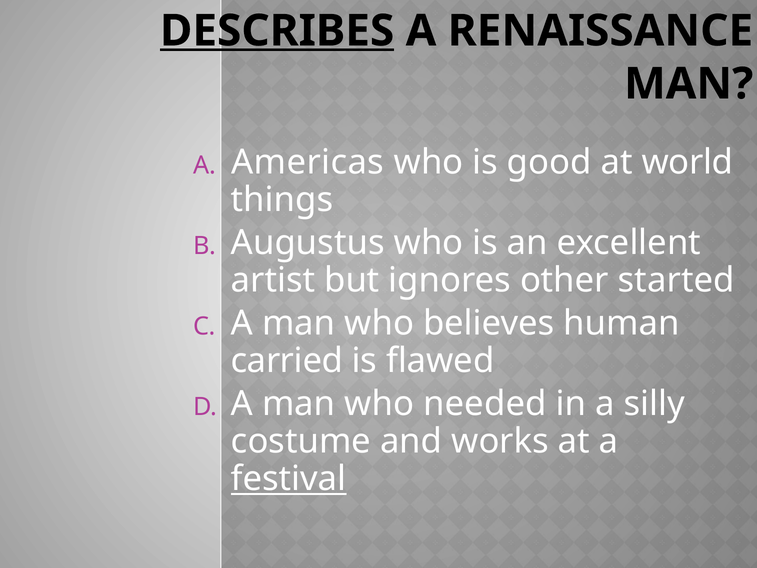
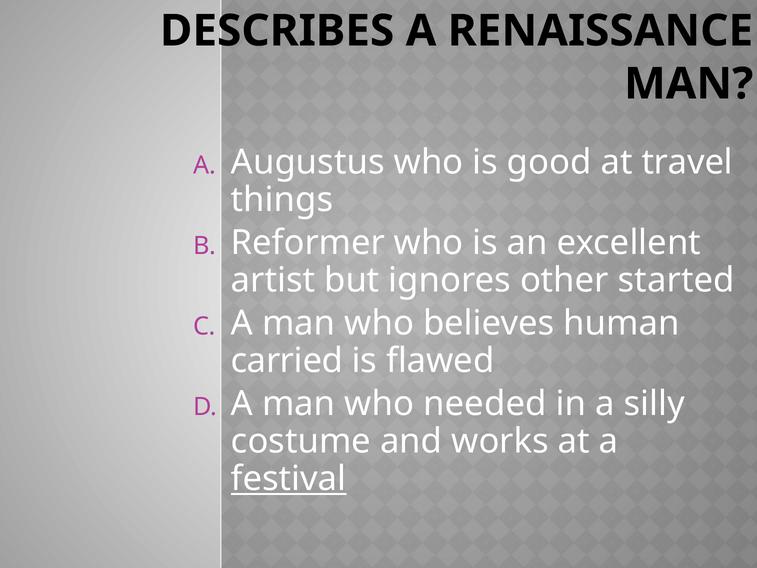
DESCRIBES underline: present -> none (277, 31)
Americas: Americas -> Augustus (308, 162)
world: world -> travel (687, 162)
Augustus: Augustus -> Reformer (308, 243)
